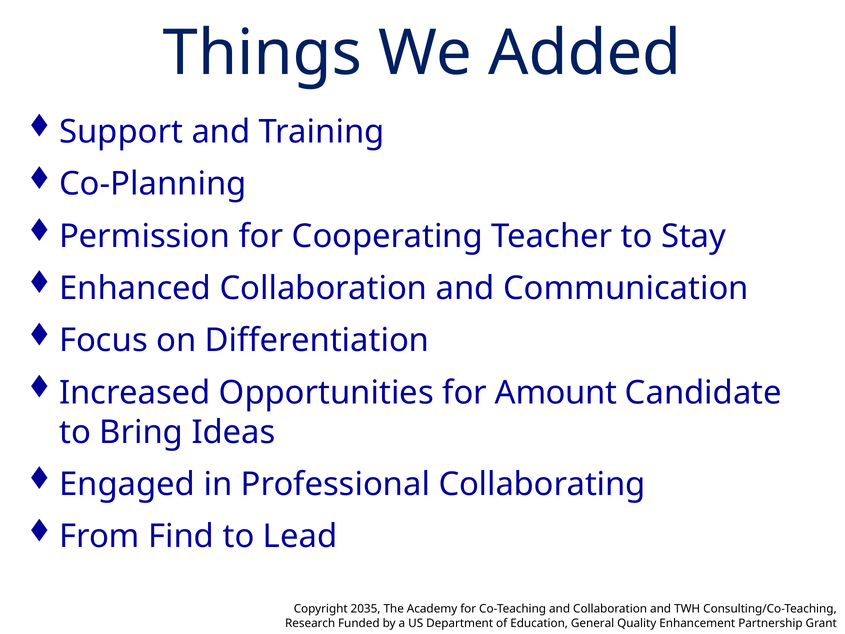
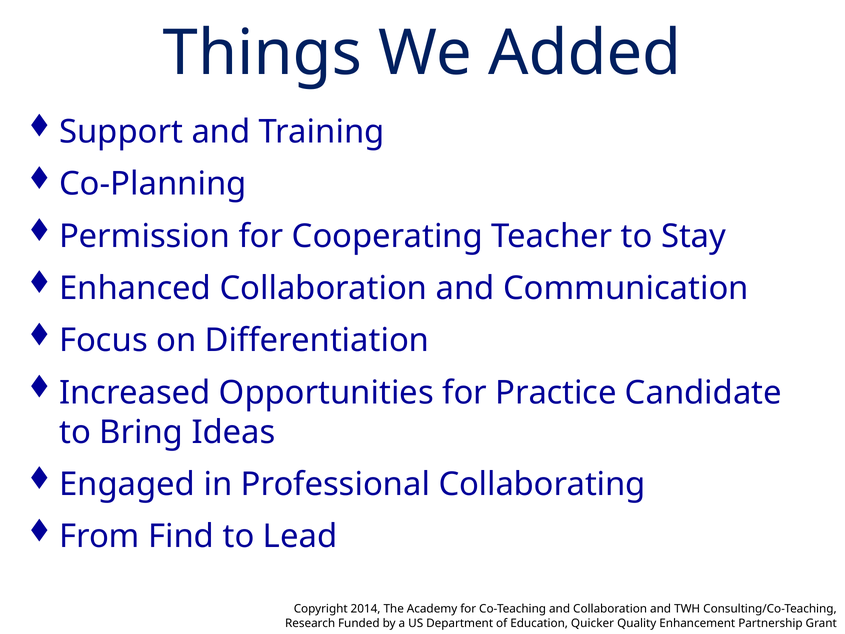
Amount: Amount -> Practice (556, 393)
2035: 2035 -> 2014 (366, 609)
General: General -> Quicker (593, 623)
